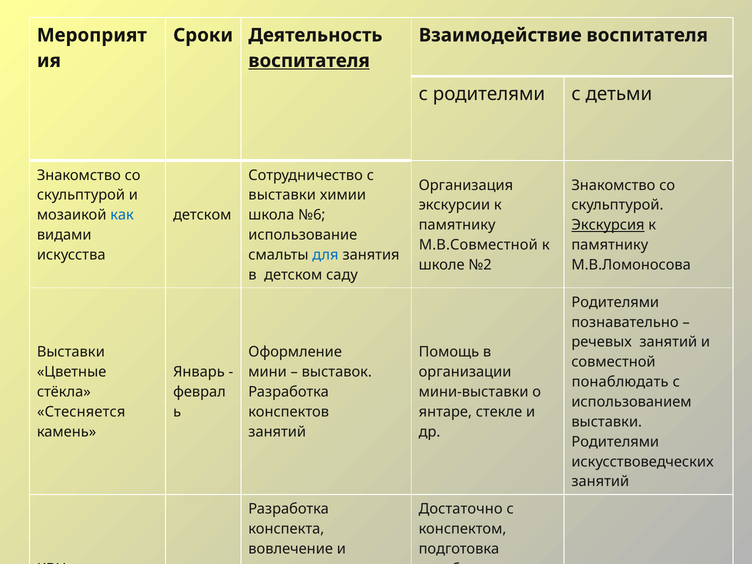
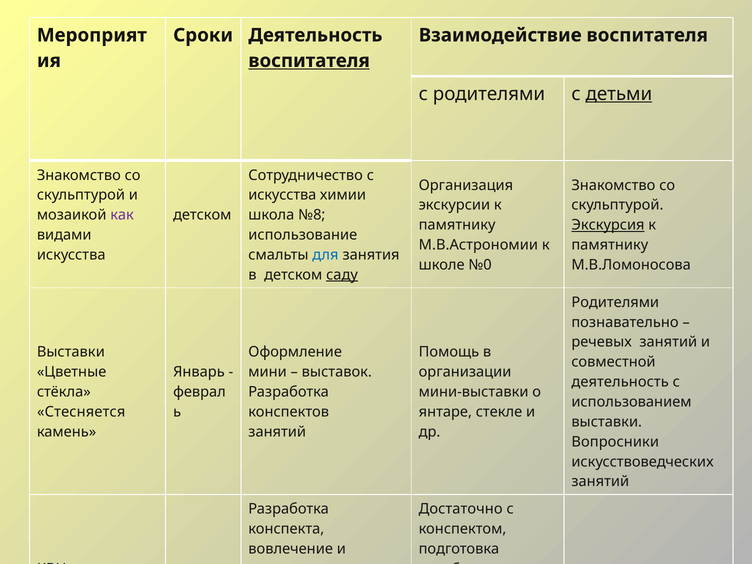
детьми underline: none -> present (619, 94)
выставки: выставки -> искусства (282, 195)
как colour: blue -> purple (122, 215)
№6: №6 -> №8 (312, 215)
М.В.Совместной: М.В.Совместной -> М.В.Астрономии (478, 245)
№2: №2 -> №0 (480, 265)
саду underline: none -> present (342, 275)
понаблюдать: понаблюдать -> деятельность (620, 382)
Родителями: Родителями -> Вопросники (615, 442)
